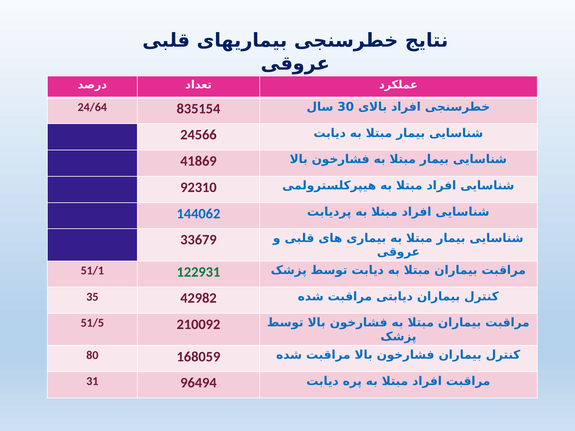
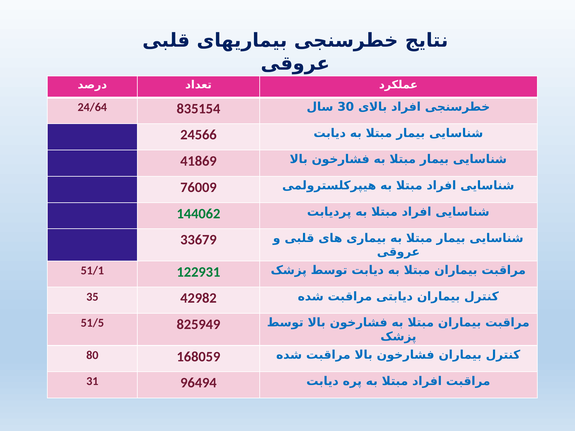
92310: 92310 -> 76009 (198, 188)
144062 colour: blue -> green (198, 214)
210092: 210092 -> 825949 (198, 325)
